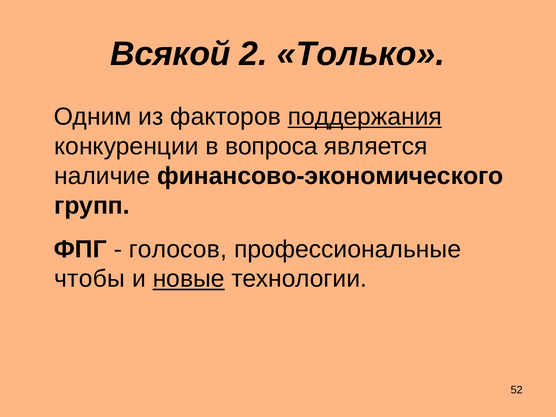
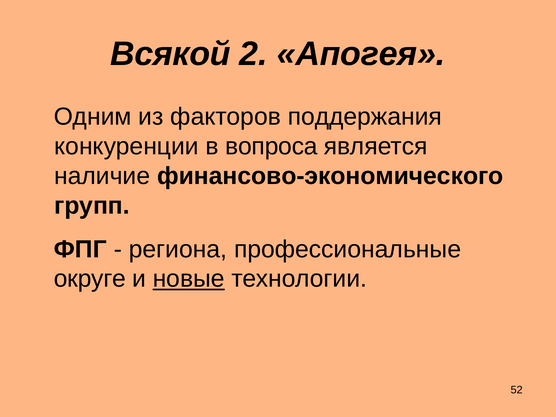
Только: Только -> Апогея (361, 54)
поддержания underline: present -> none (365, 117)
голосов: голосов -> региона (178, 249)
чтобы: чтобы -> округе (90, 279)
